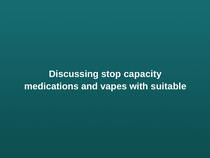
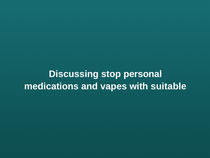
capacity: capacity -> personal (143, 74)
